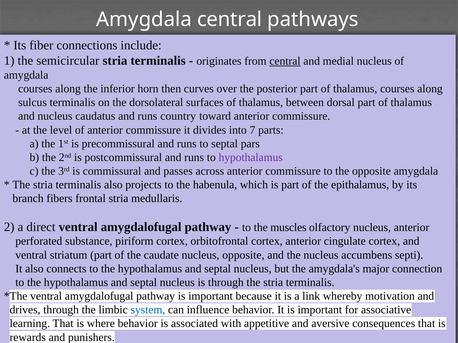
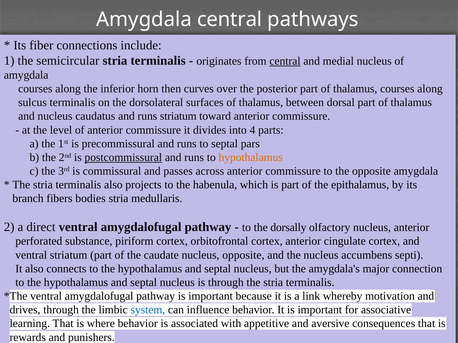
runs country: country -> striatum (178, 116)
7: 7 -> 4 (253, 130)
postcommissural underline: none -> present (123, 158)
hypothalamus colour: purple -> orange (251, 158)
frontal: frontal -> bodies (91, 199)
muscles: muscles -> dorsally (288, 228)
